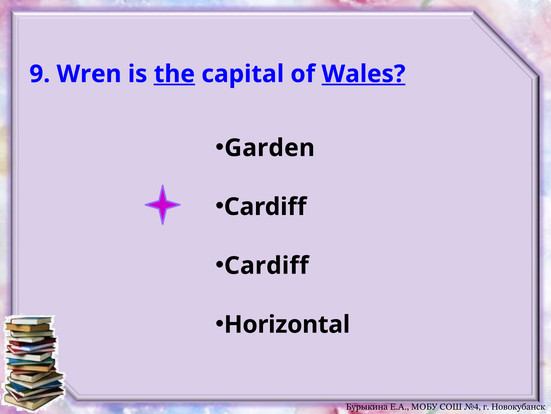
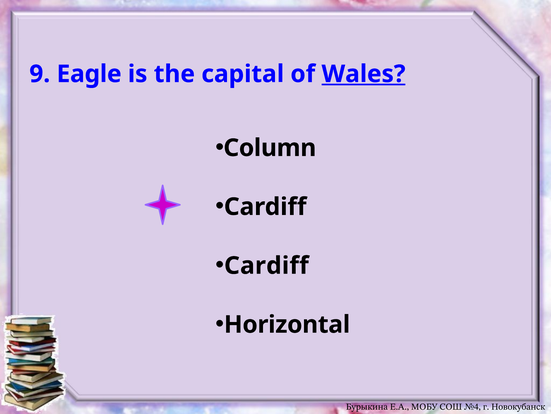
Wren: Wren -> Eagle (89, 74)
the underline: present -> none (174, 74)
Garden: Garden -> Column (270, 148)
